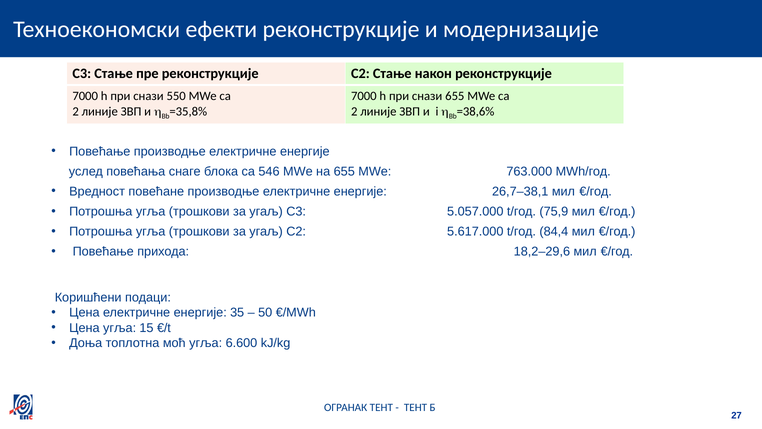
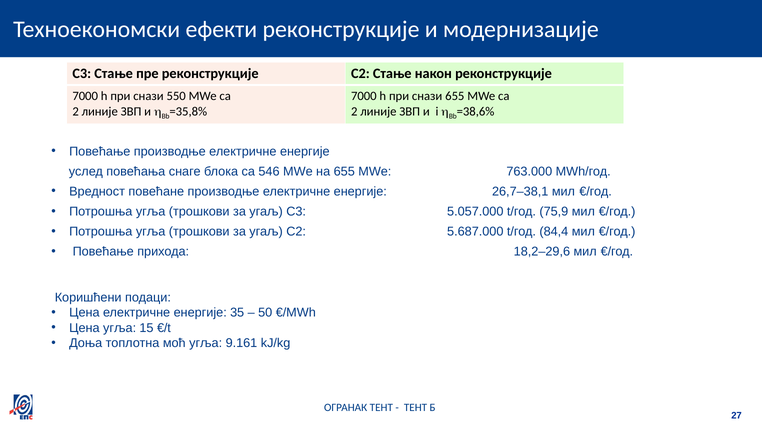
5.617.000: 5.617.000 -> 5.687.000 (475, 231)
6.600: 6.600 -> 9.161 (241, 343)
